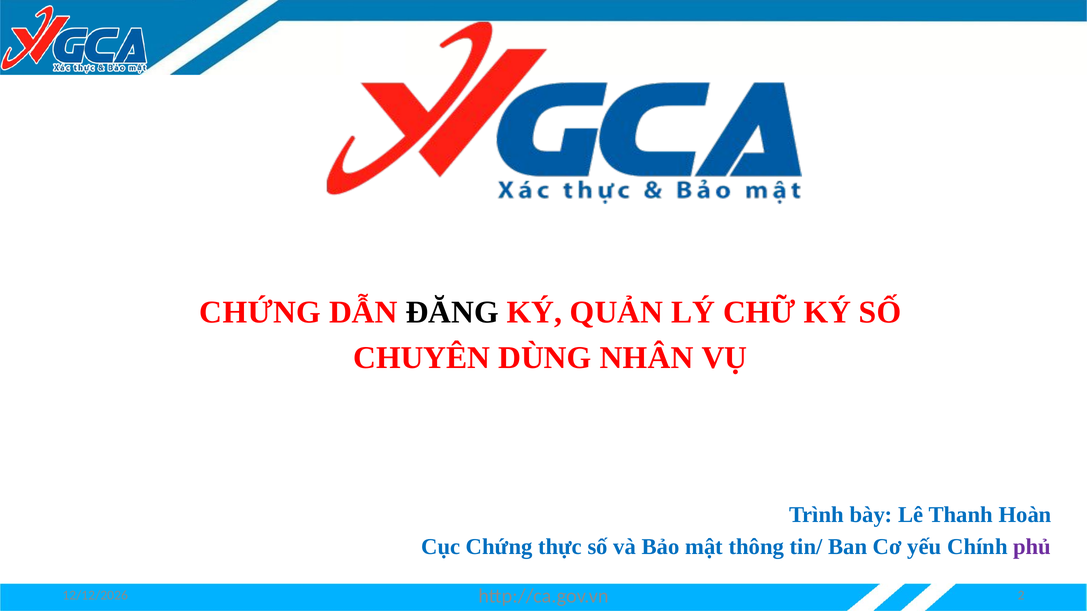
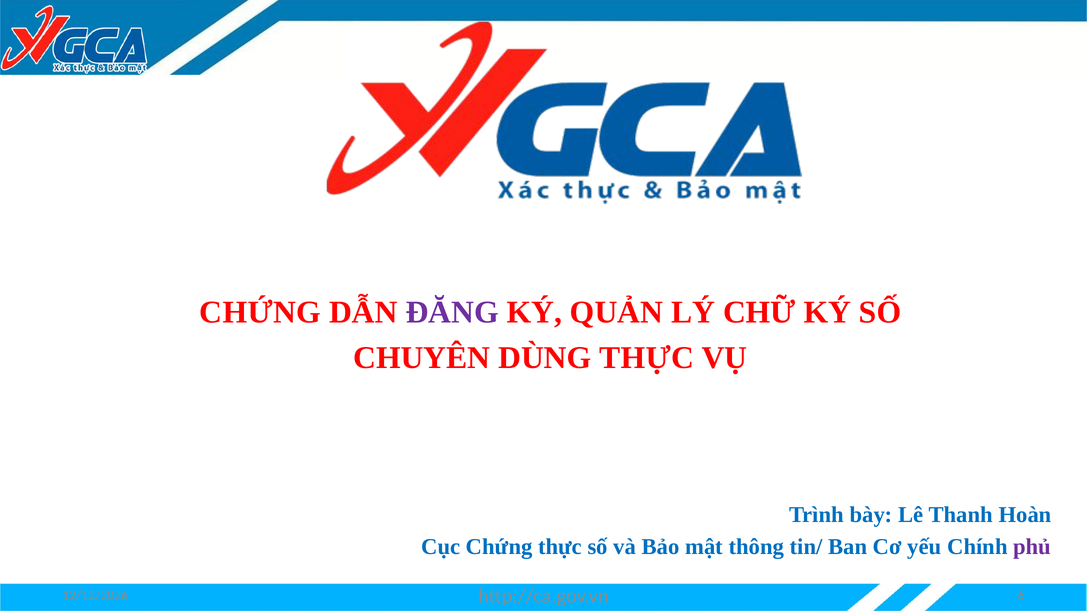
ĐĂNG colour: black -> purple (452, 313)
DÙNG NHÂN: NHÂN -> THỰC (647, 358)
2: 2 -> 6 (1021, 596)
